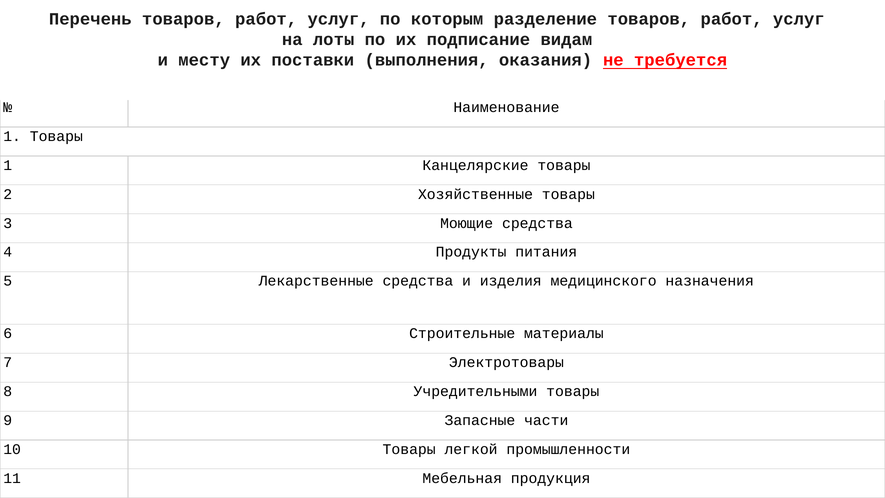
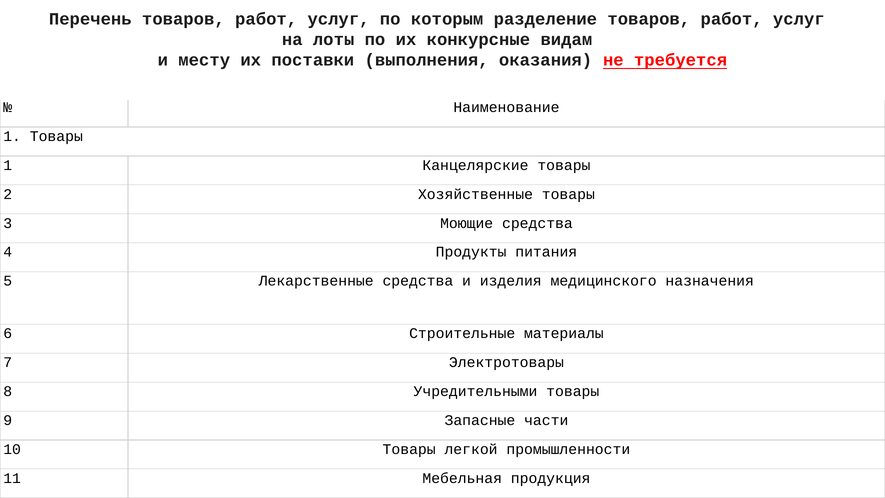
подписание: подписание -> конкурсные (478, 40)
